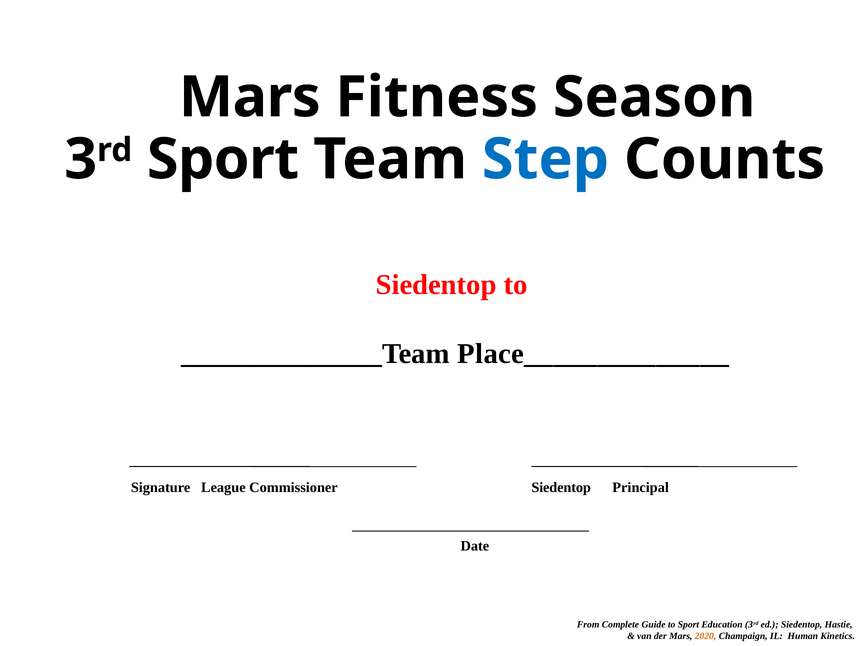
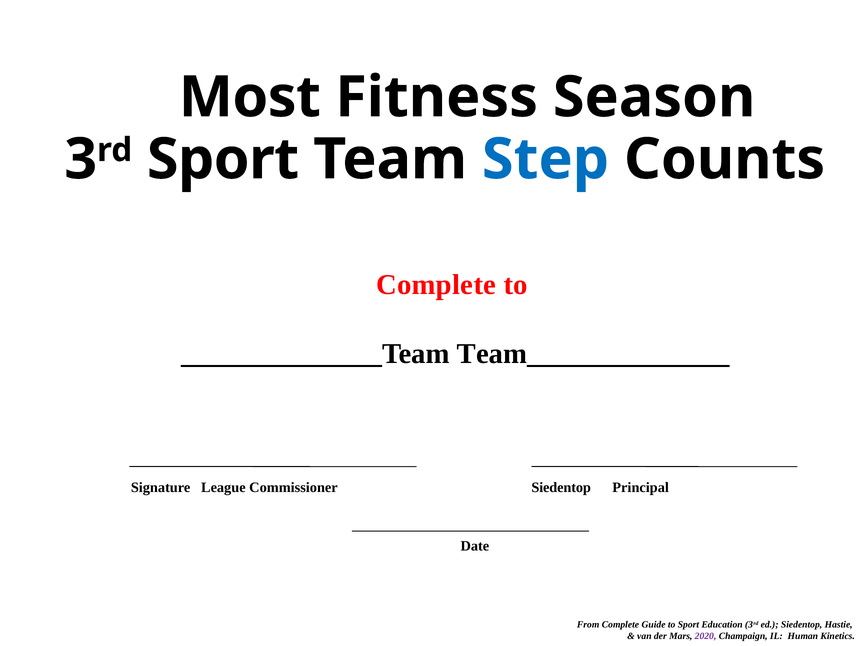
Mars: Mars -> Most (250, 97)
Siedentop: Siedentop -> Complete (436, 285)
Place______________: Place______________ -> Team______________ (593, 354)
2020 colour: orange -> purple (706, 637)
